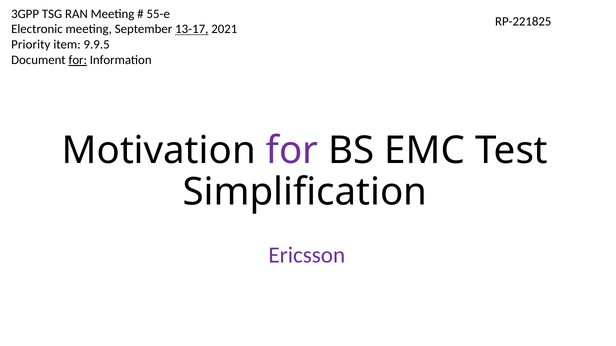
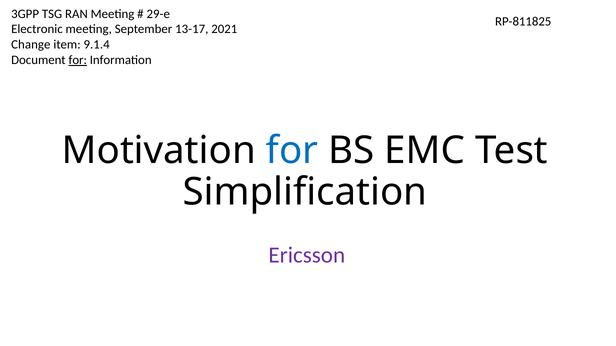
55-e: 55-e -> 29-e (158, 14)
RP-221825: RP-221825 -> RP-811825 (523, 22)
13-17 underline: present -> none (192, 29)
Priority: Priority -> Change (31, 45)
9.9.5: 9.9.5 -> 9.1.4 (97, 45)
for colour: purple -> blue (292, 151)
